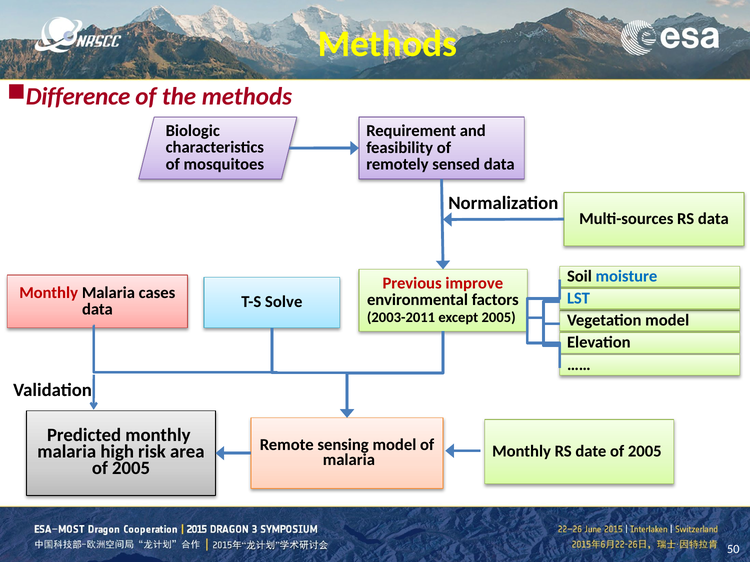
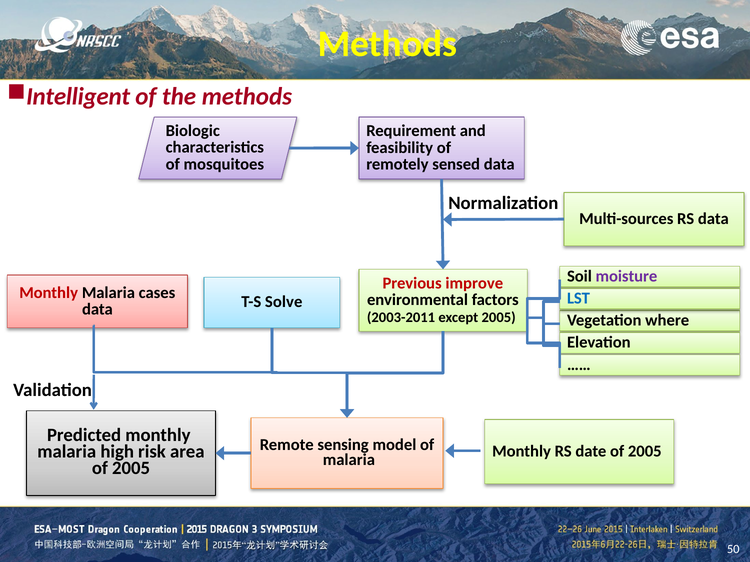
Difference: Difference -> Intelligent (78, 97)
moisture colour: blue -> purple (626, 276)
Vegetation model: model -> where (667, 321)
